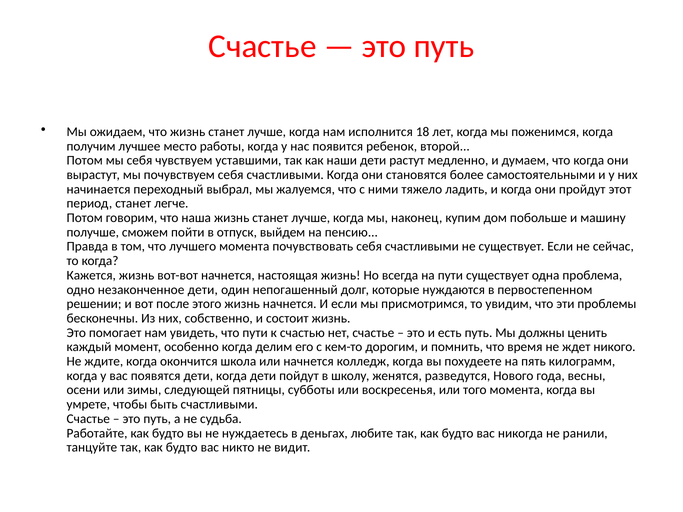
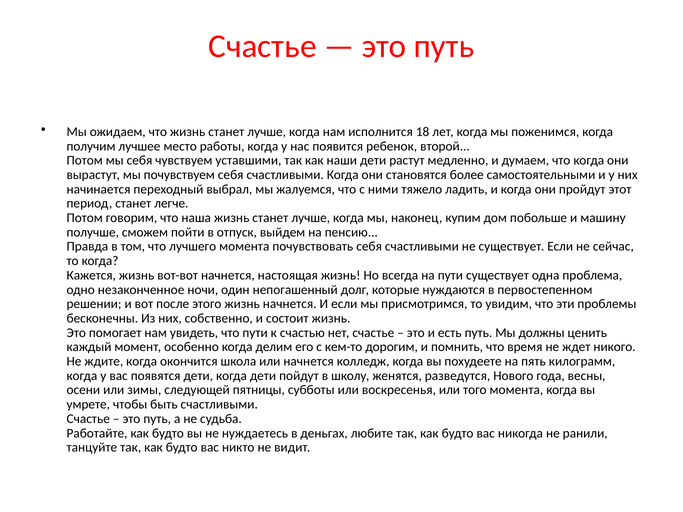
незаконченное дети: дети -> ночи (203, 290)
